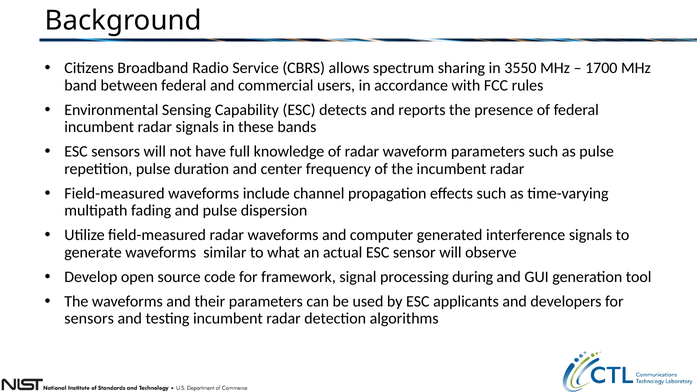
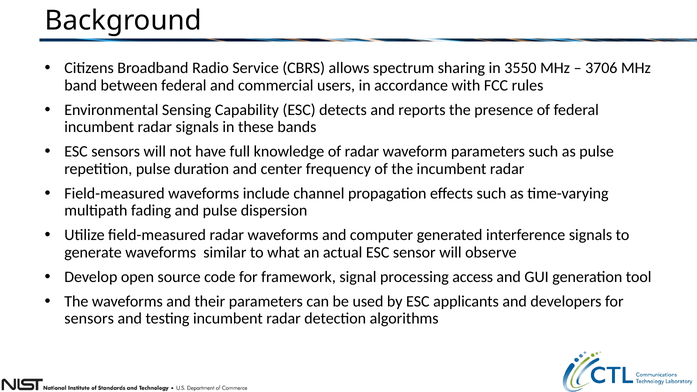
1700: 1700 -> 3706 (601, 68)
during: during -> access (473, 277)
